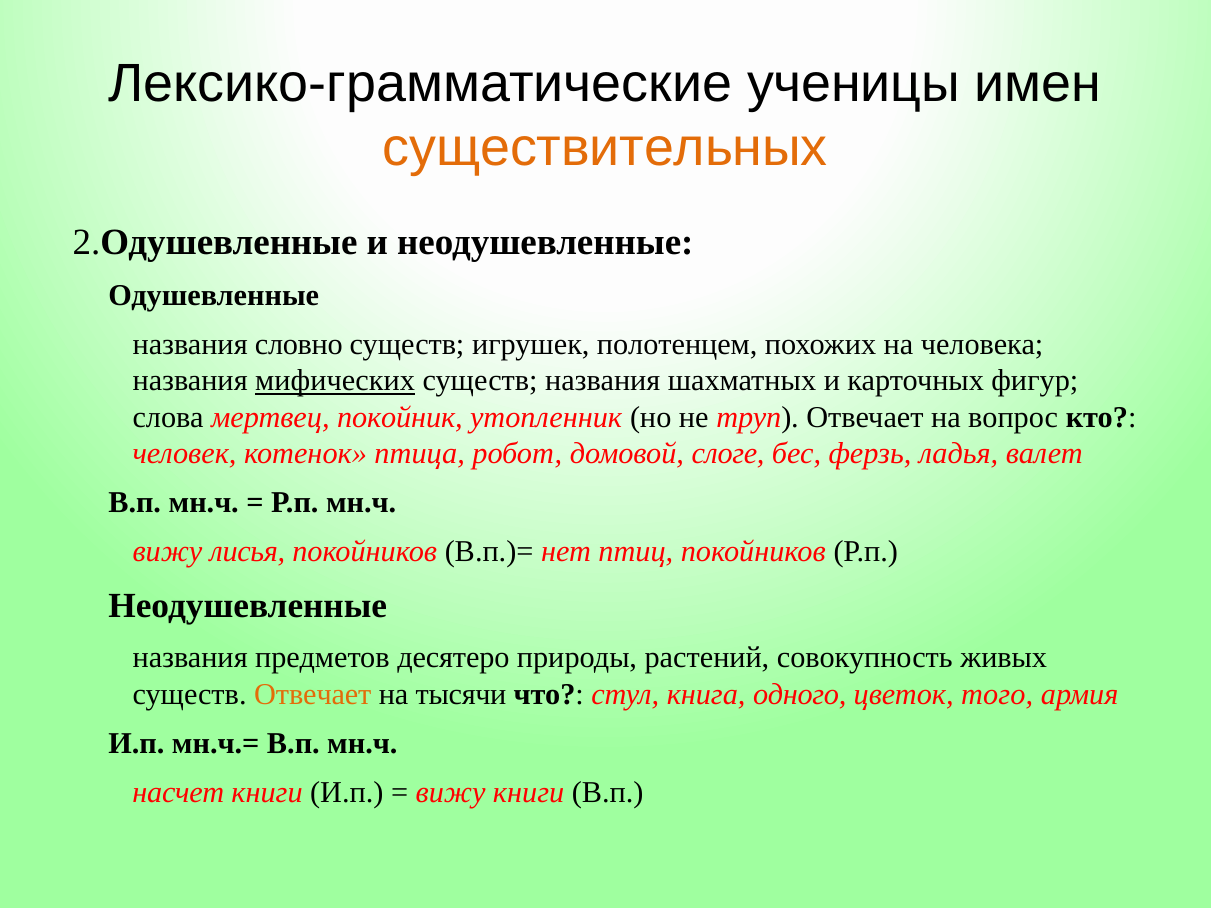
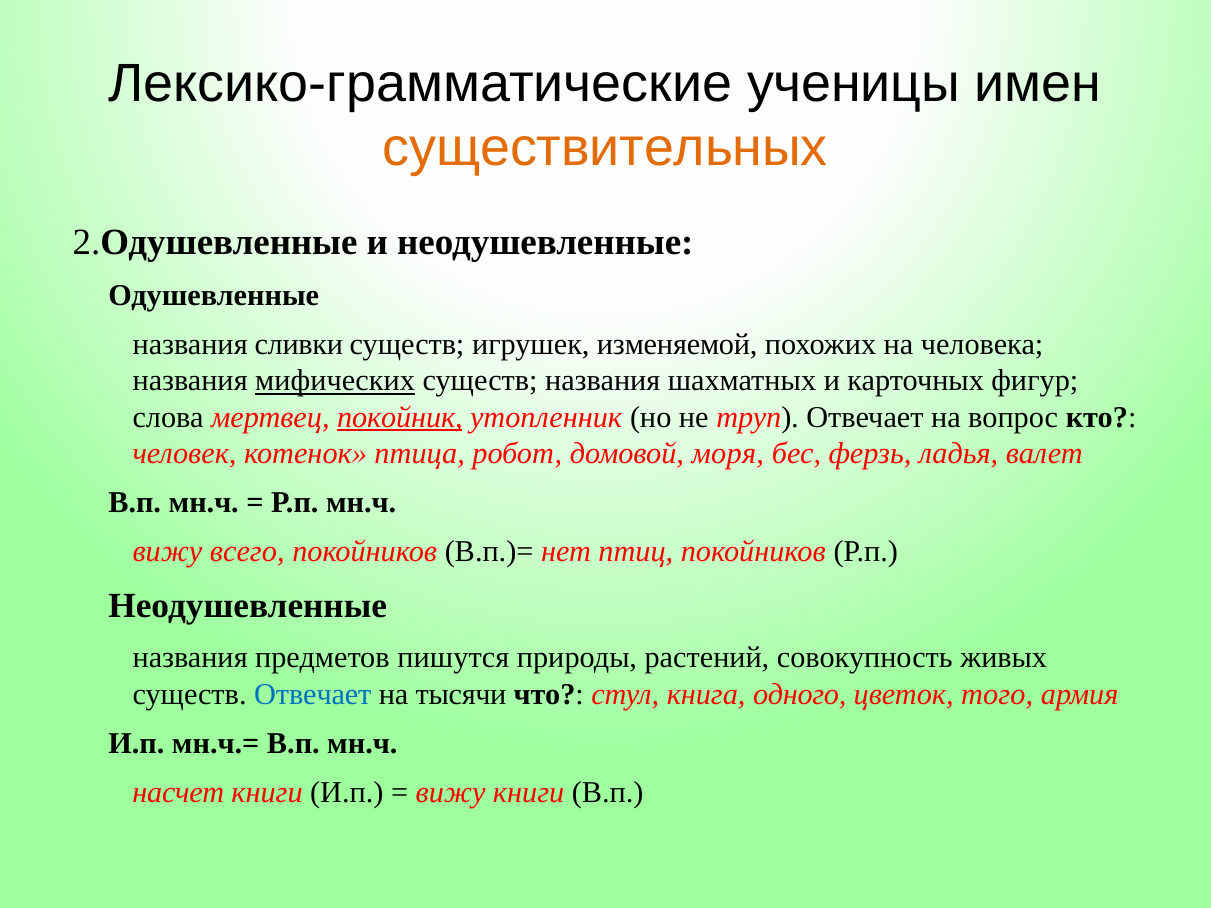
словно: словно -> сливки (299, 345)
полотенцем: полотенцем -> изменяемой (677, 345)
покойник underline: none -> present (400, 417)
слоге: слоге -> моря (728, 454)
лисья: лисья -> всего (247, 552)
десятеро: десятеро -> пишутся (453, 658)
Отвечает colour: orange -> blue (313, 694)
